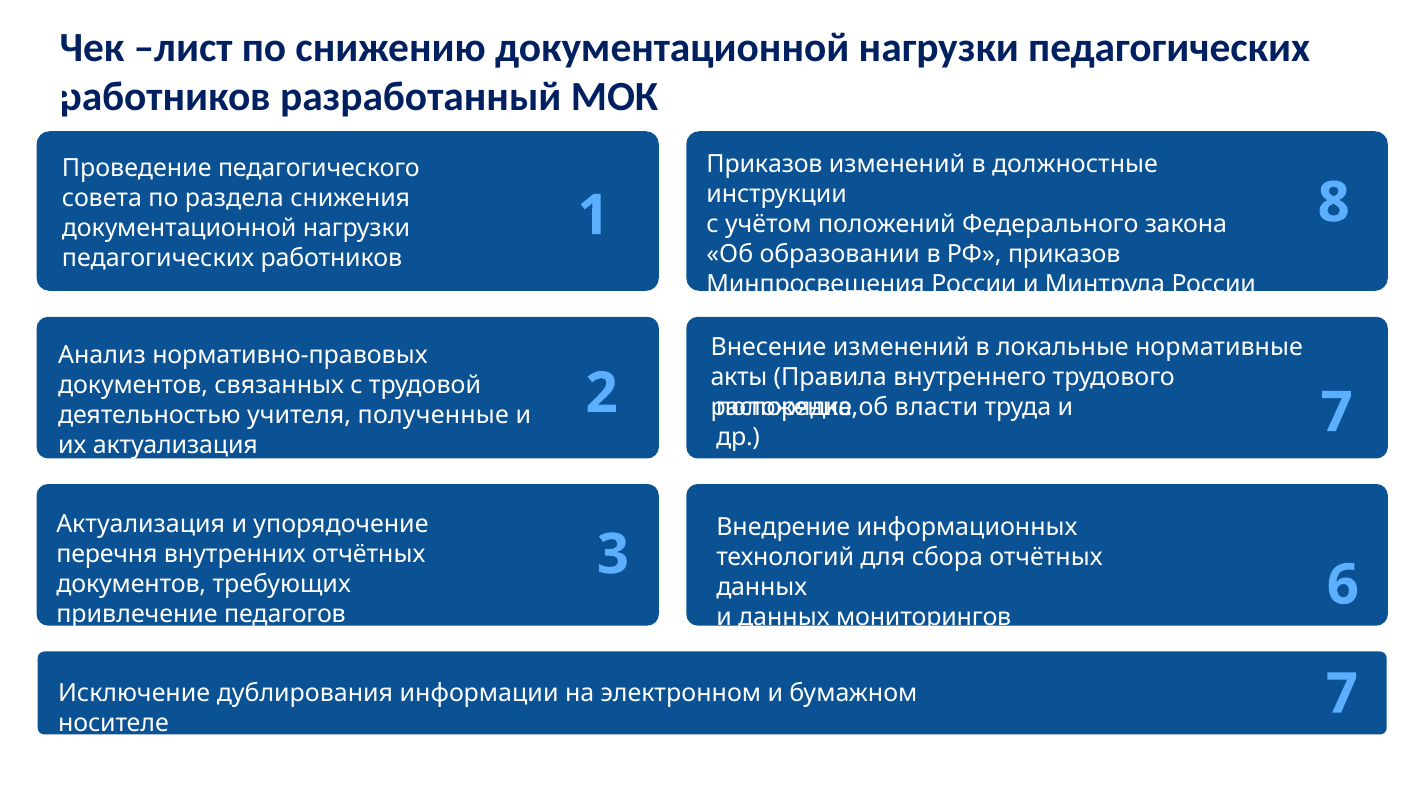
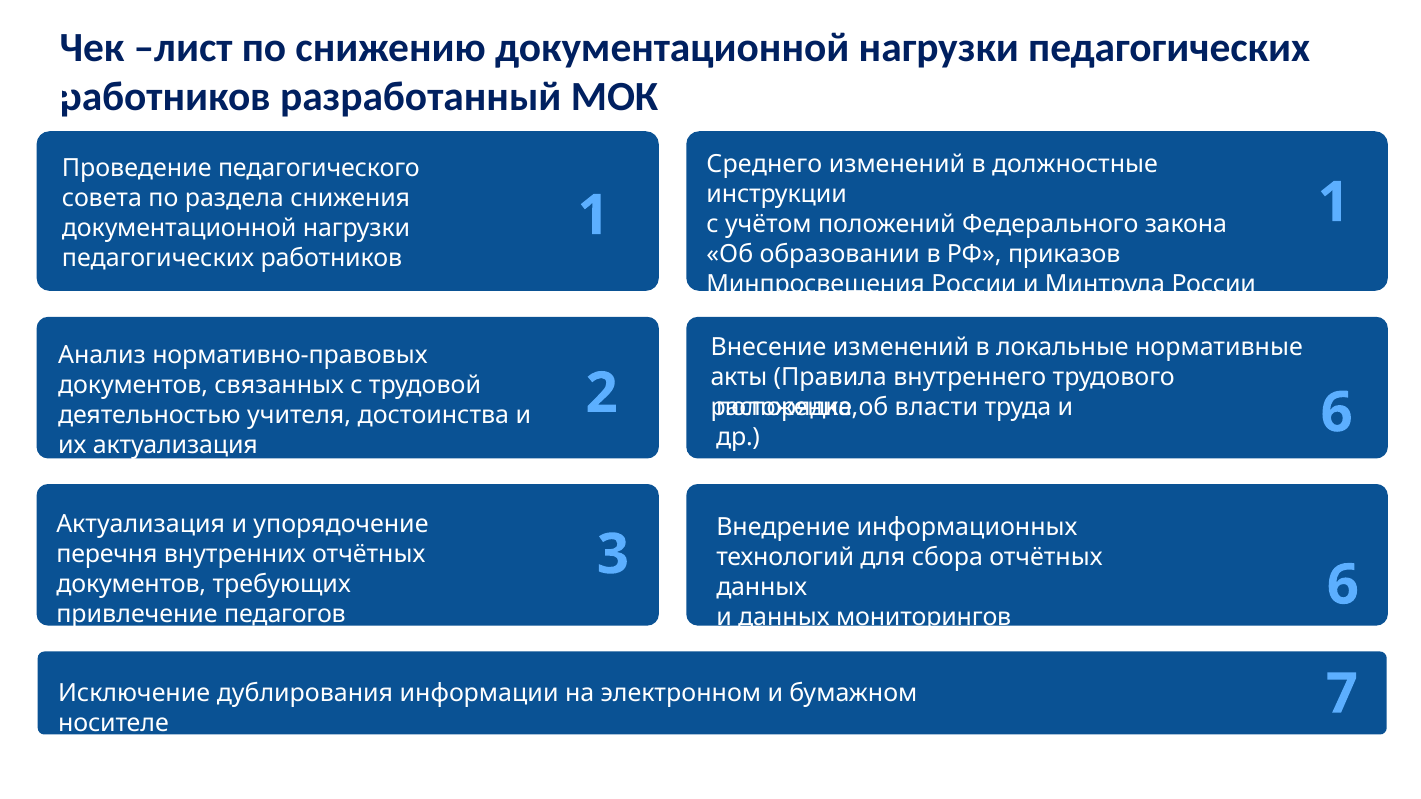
Приказов: Приказов -> Среднего (764, 164)
1 8: 8 -> 1 (1334, 203)
2 7: 7 -> 6 (1337, 413)
полученные: полученные -> достоинства (433, 415)
